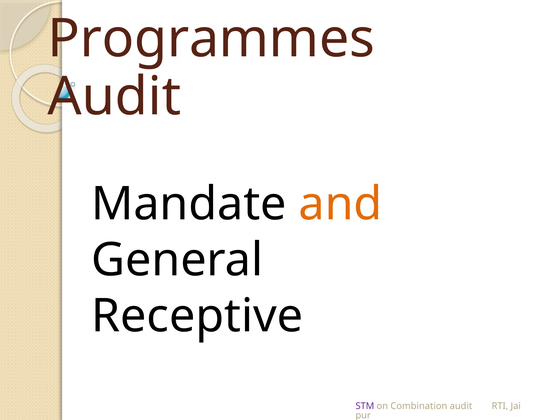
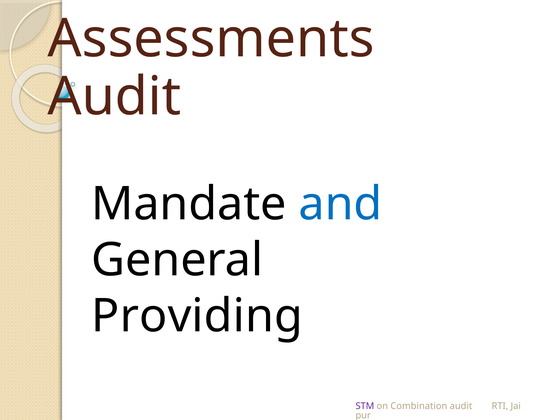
Programmes: Programmes -> Assessments (211, 39)
and colour: orange -> blue (340, 204)
Receptive: Receptive -> Providing (197, 316)
